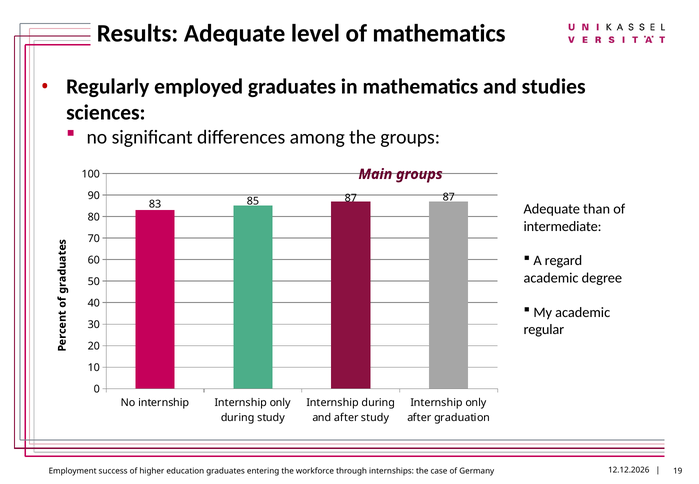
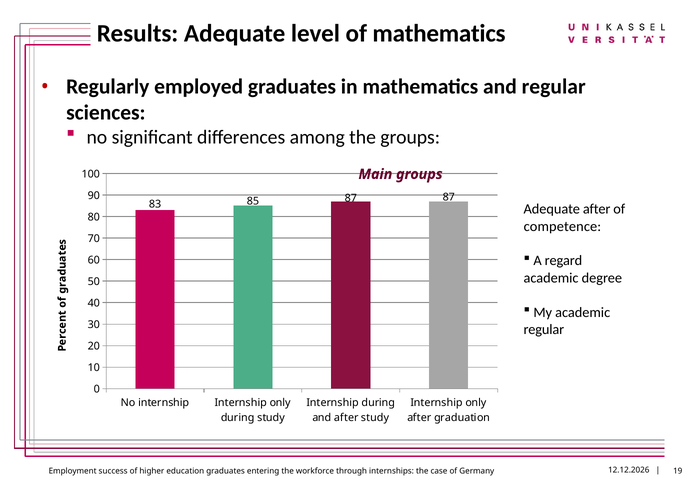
and studies: studies -> regular (554, 87)
Adequate than: than -> after (597, 209)
intermediate: intermediate -> competence (562, 226)
